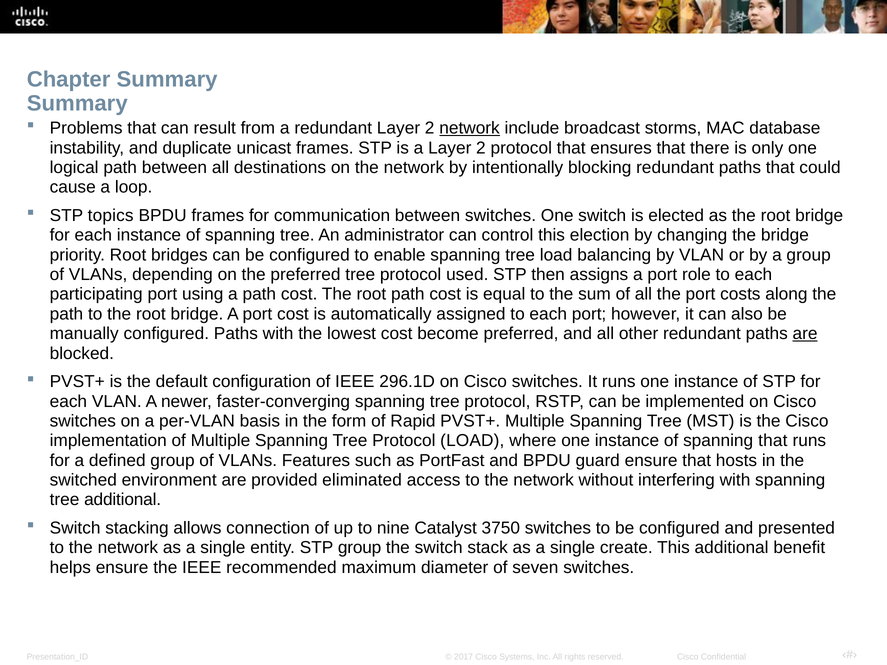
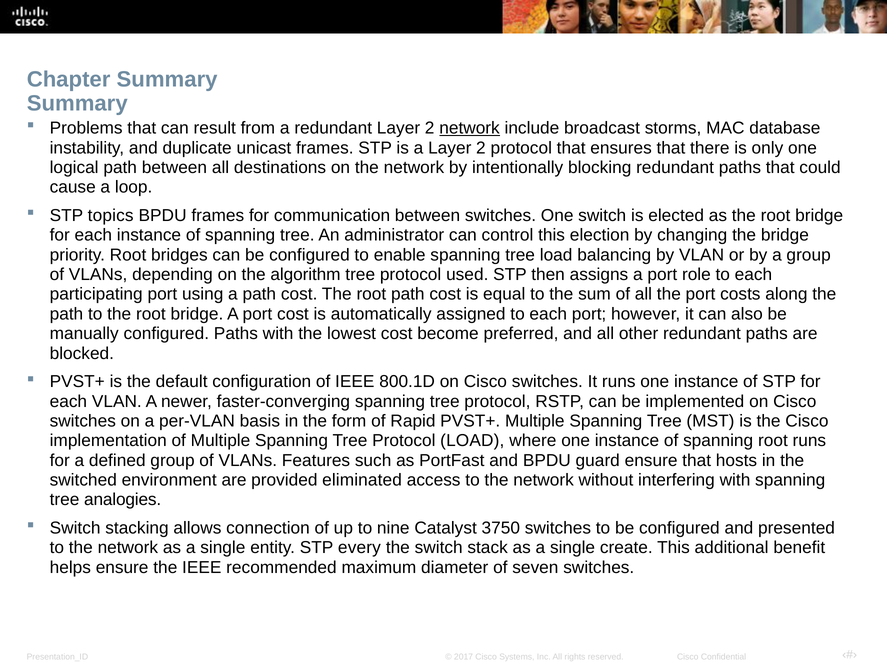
the preferred: preferred -> algorithm (306, 275)
are underline: present -> none (805, 334)
296.1D: 296.1D -> 800.1D (407, 382)
spanning that: that -> root (773, 441)
tree additional: additional -> analogies (123, 500)
STP group: group -> every (359, 548)
